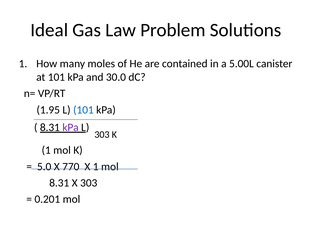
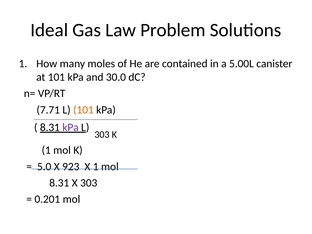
1.95: 1.95 -> 7.71 (48, 110)
101 colour: blue -> orange (83, 110)
770: 770 -> 923 (71, 167)
